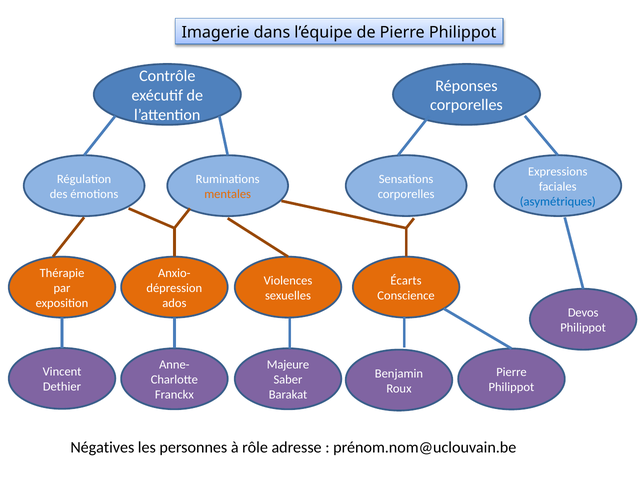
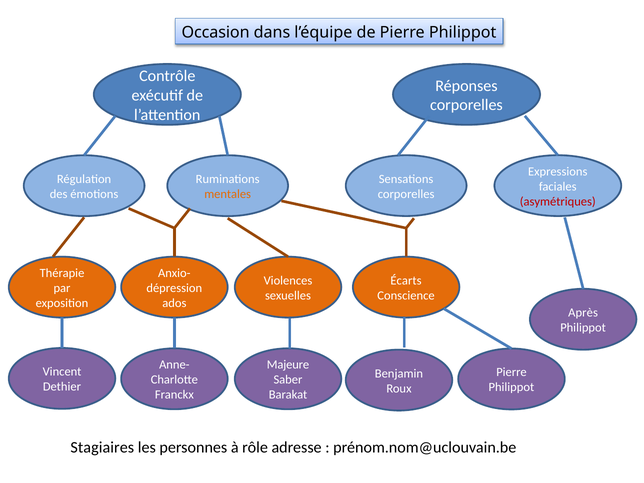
Imagerie: Imagerie -> Occasion (216, 32)
asymétriques colour: blue -> red (558, 202)
Devos: Devos -> Après (583, 313)
Négatives: Négatives -> Stagiaires (102, 447)
